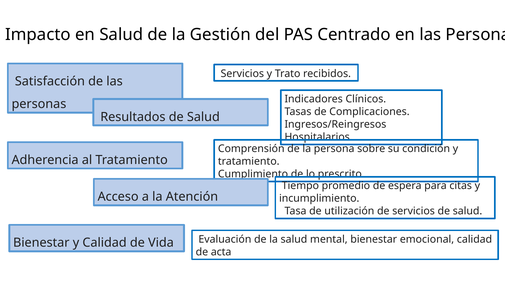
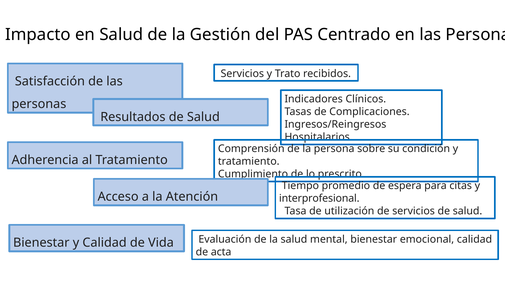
incumplimiento: incumplimiento -> interprofesional (319, 199)
